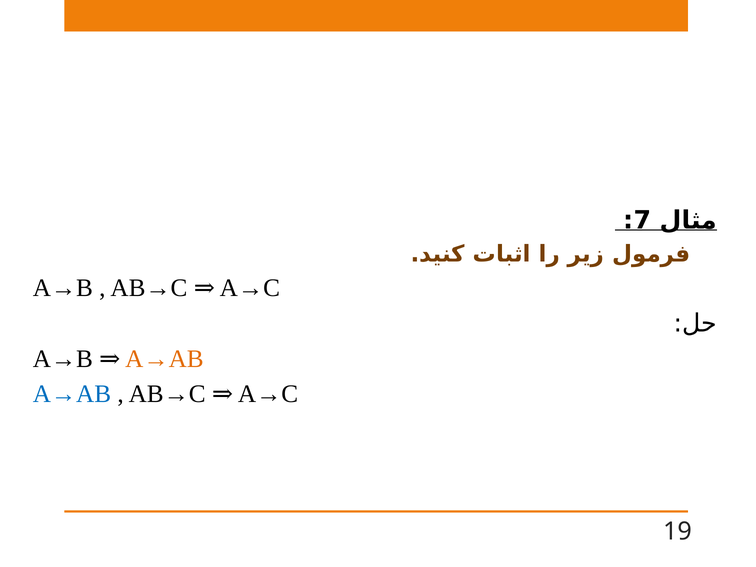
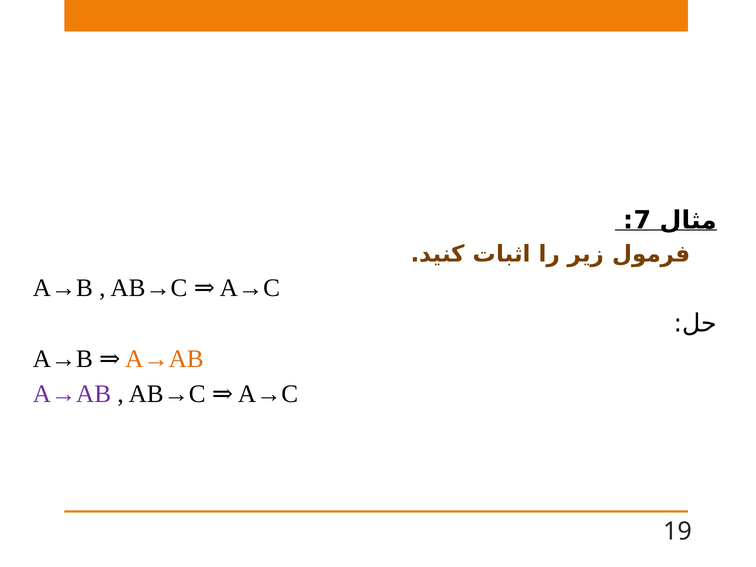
A→AB colour: blue -> purple (72, 394)
